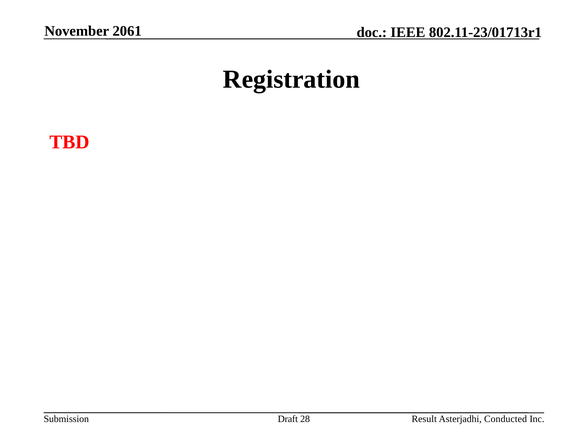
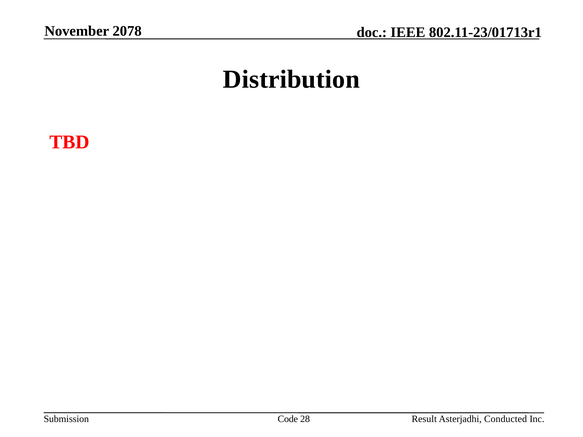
2061: 2061 -> 2078 (127, 31)
Registration: Registration -> Distribution (291, 79)
Draft: Draft -> Code (288, 419)
